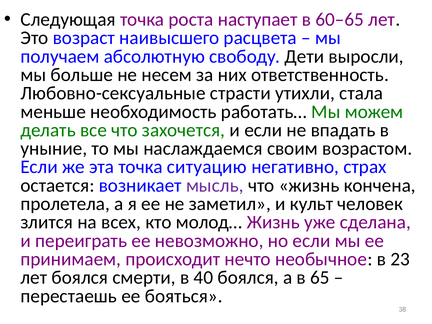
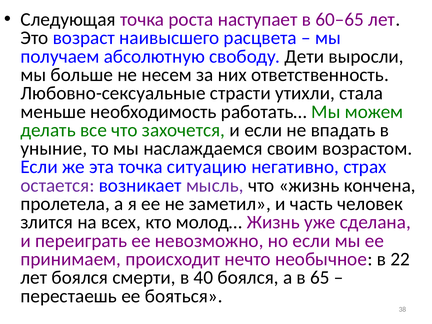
остается colour: black -> purple (58, 185)
культ: культ -> часть (311, 204)
23: 23 -> 22 (400, 259)
